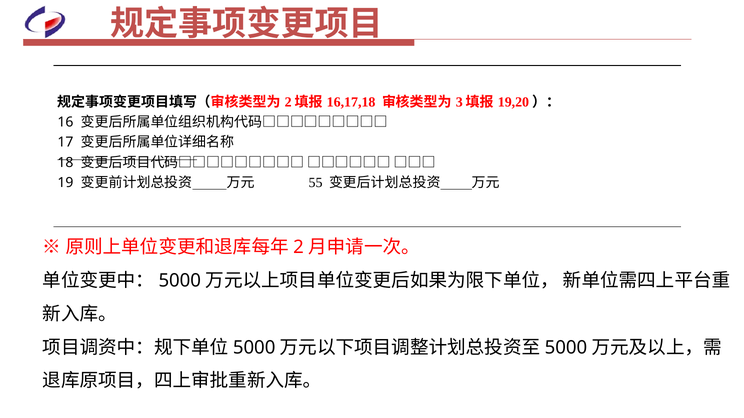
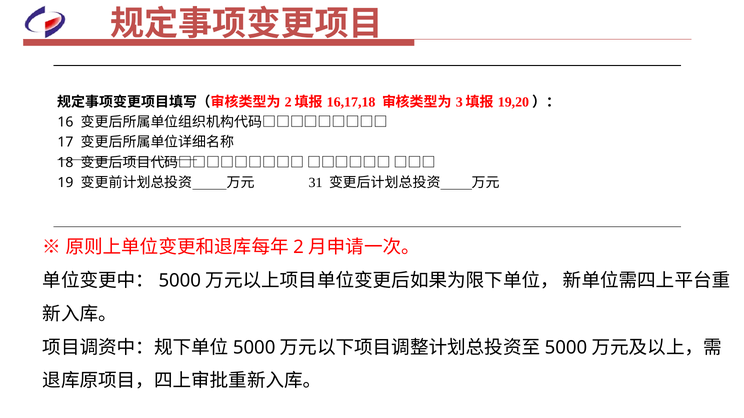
55: 55 -> 31 (316, 183)
